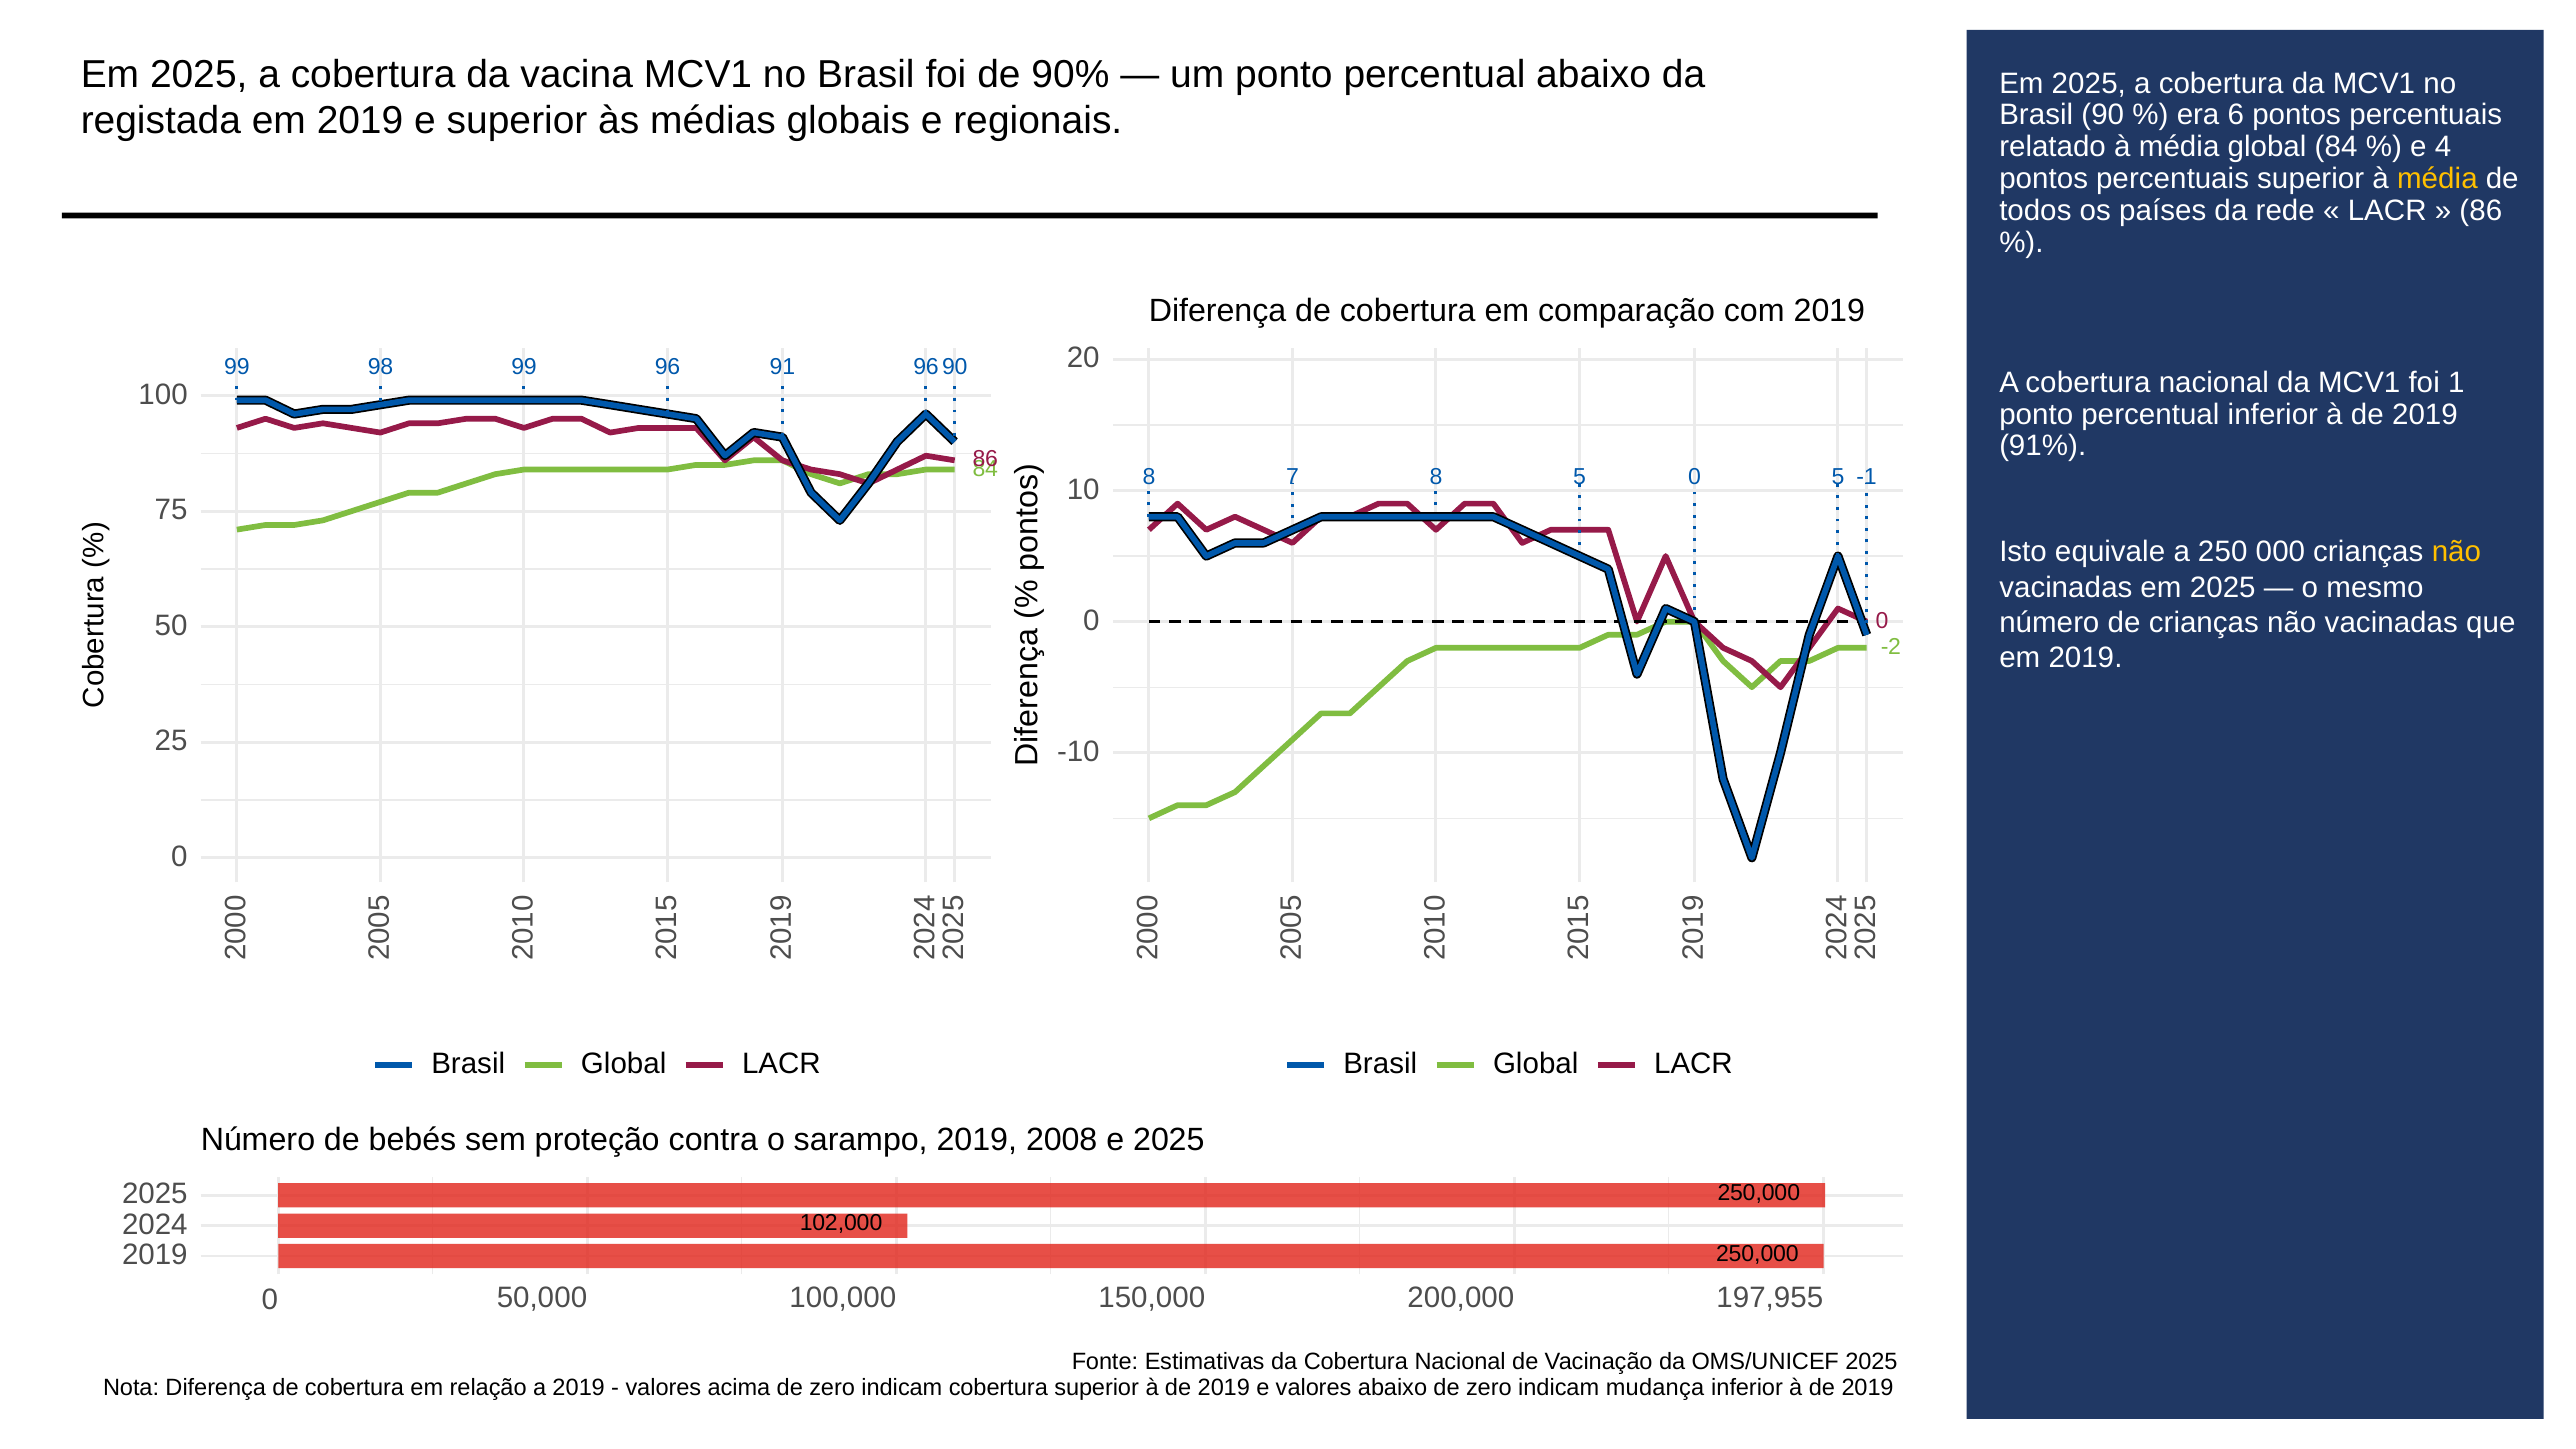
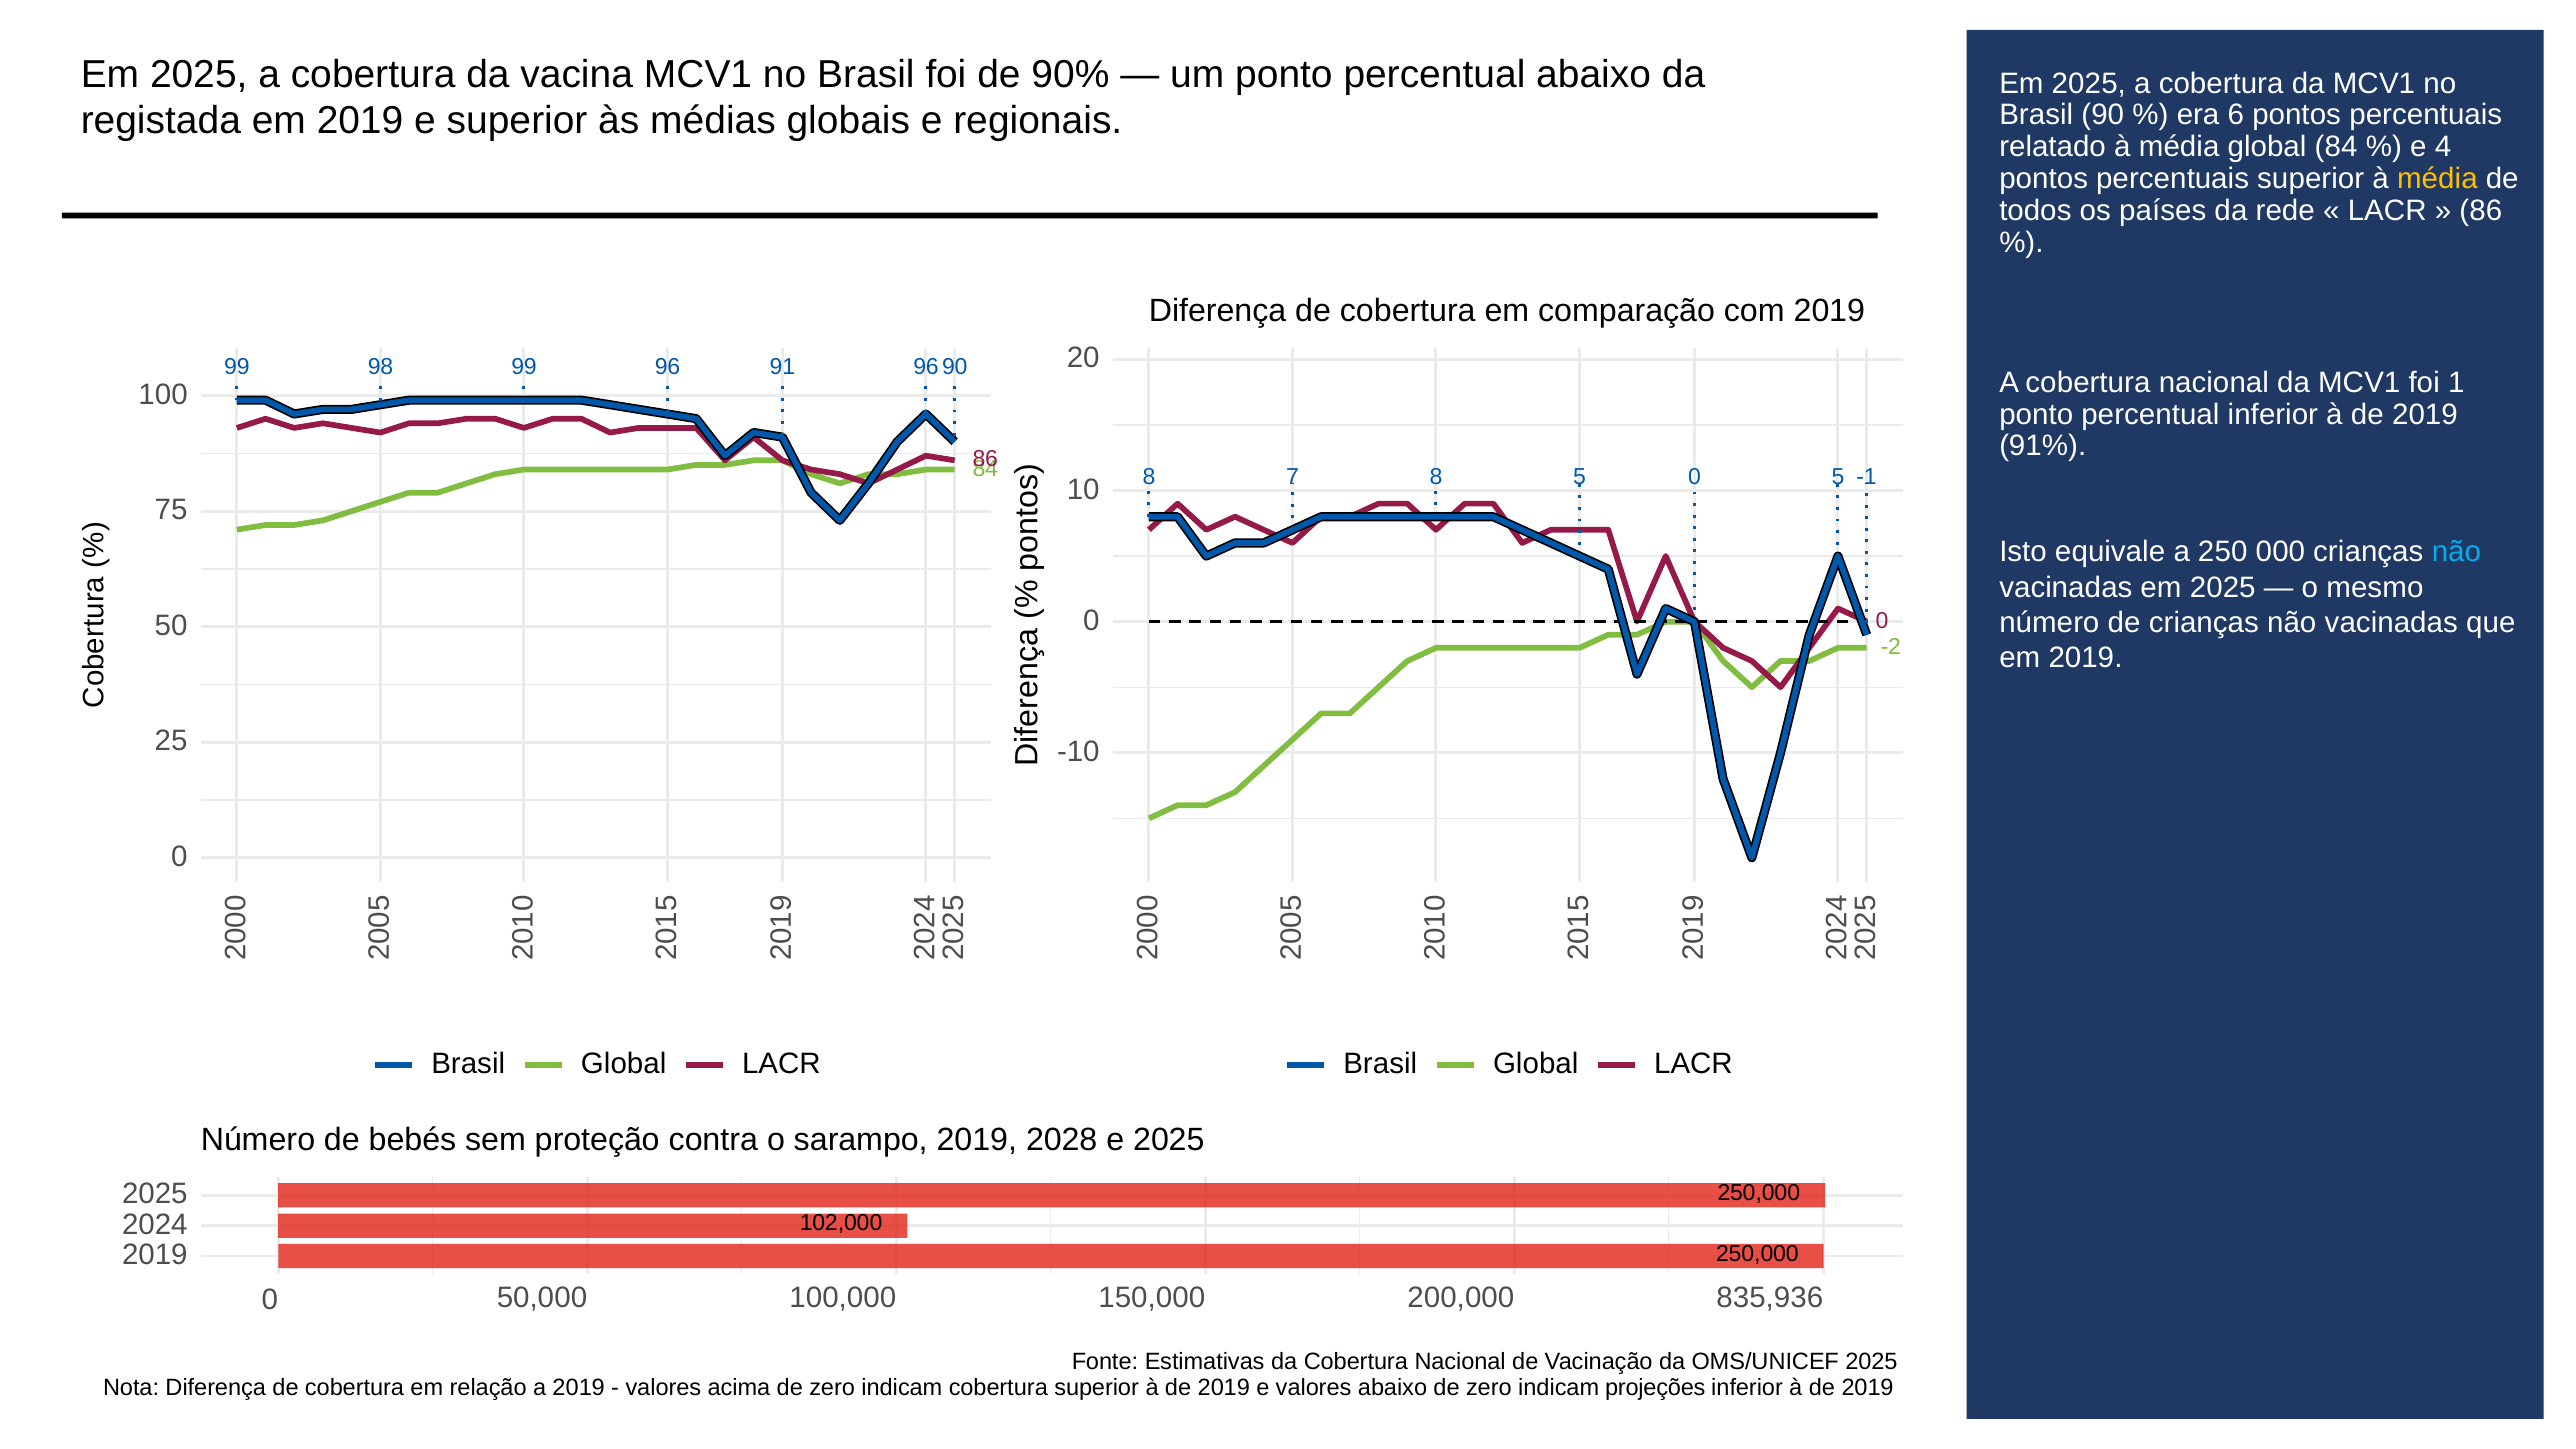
não colour: yellow -> light blue (2456, 552)
2008: 2008 -> 2028 (1062, 1140)
197,955: 197,955 -> 835,936 (1770, 1298)
mudança: mudança -> projeções (1655, 1387)
